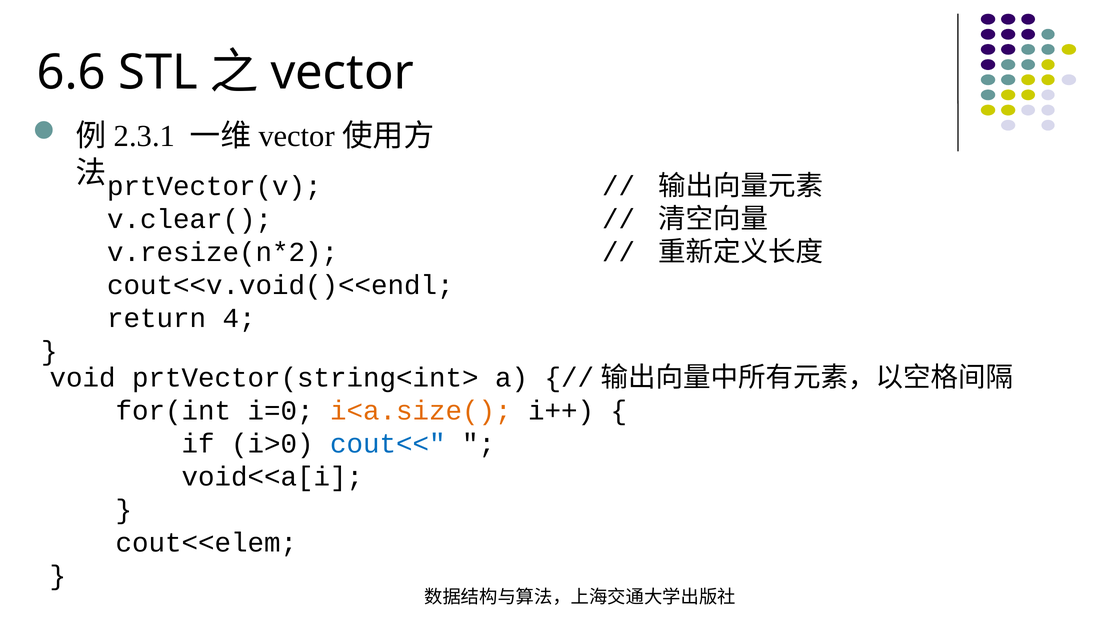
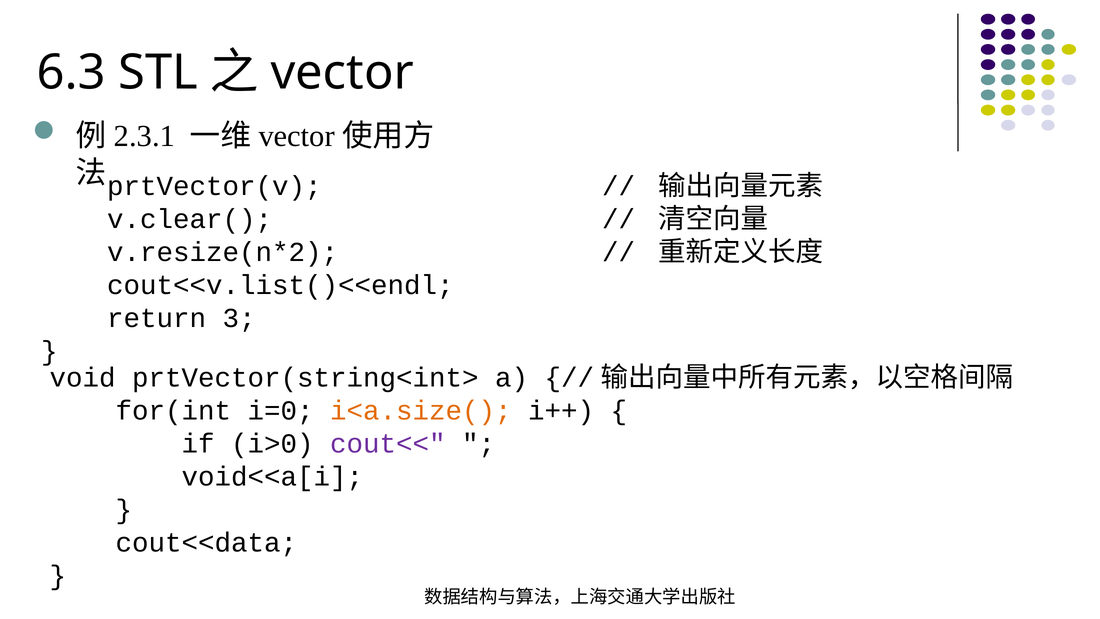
6.6: 6.6 -> 6.3 (71, 73)
cout<<v.void()<<endl: cout<<v.void()<<endl -> cout<<v.list()<<endl (280, 285)
4: 4 -> 3 (239, 318)
cout<< colour: blue -> purple (388, 443)
cout<<elem: cout<<elem -> cout<<data (207, 542)
